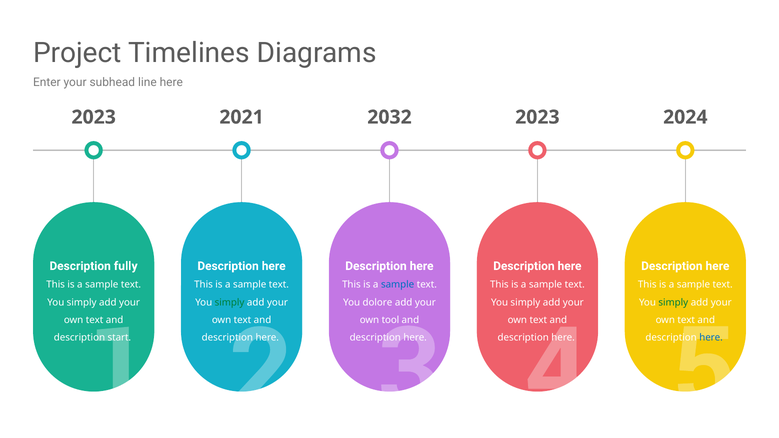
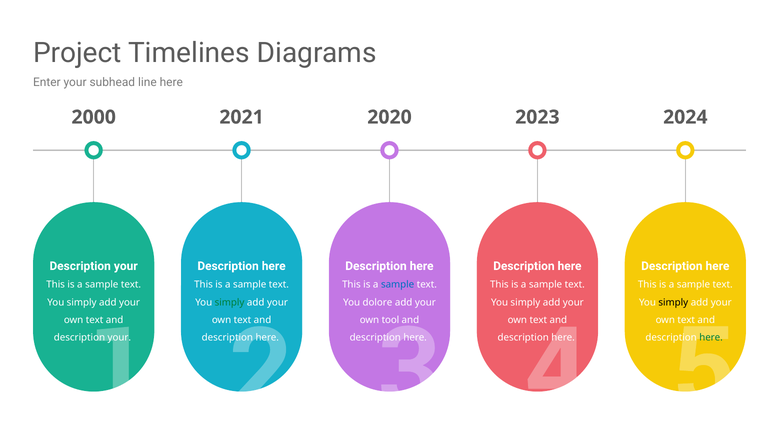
2023: 2023 -> 2000 (94, 117)
2032: 2032 -> 2020 (390, 117)
fully: fully -> your (126, 266)
simply colour: green -> black (673, 302)
start: start -> your (119, 338)
here colour: blue -> green (711, 338)
